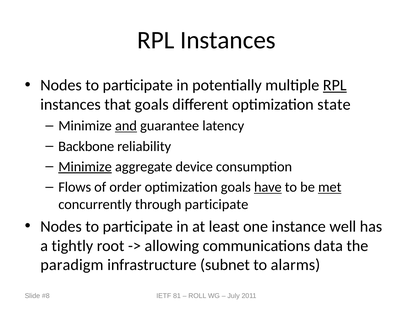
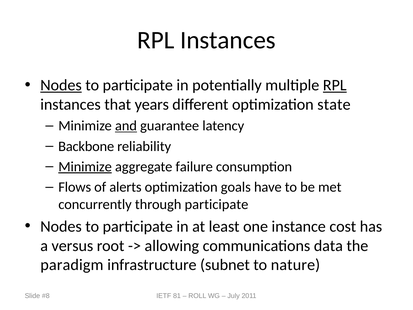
Nodes underline: none -> present (61, 85)
that goals: goals -> years (152, 104)
device: device -> failure (194, 167)
order: order -> alerts (125, 187)
have underline: present -> none (268, 187)
met underline: present -> none (330, 187)
well: well -> cost (343, 226)
tightly: tightly -> versus (72, 246)
alarms: alarms -> nature (295, 265)
